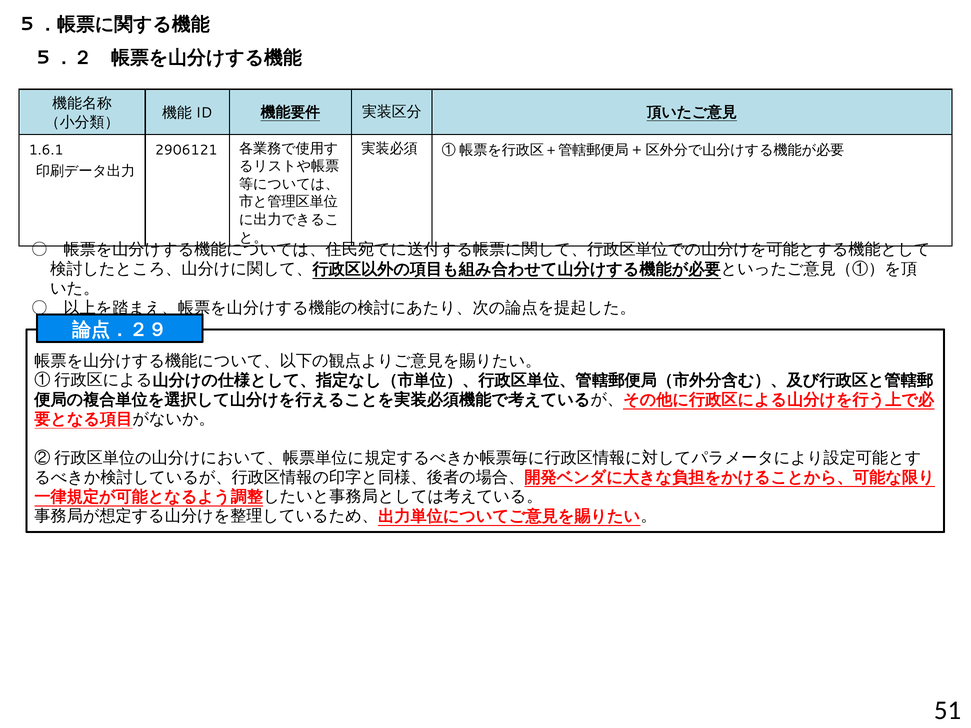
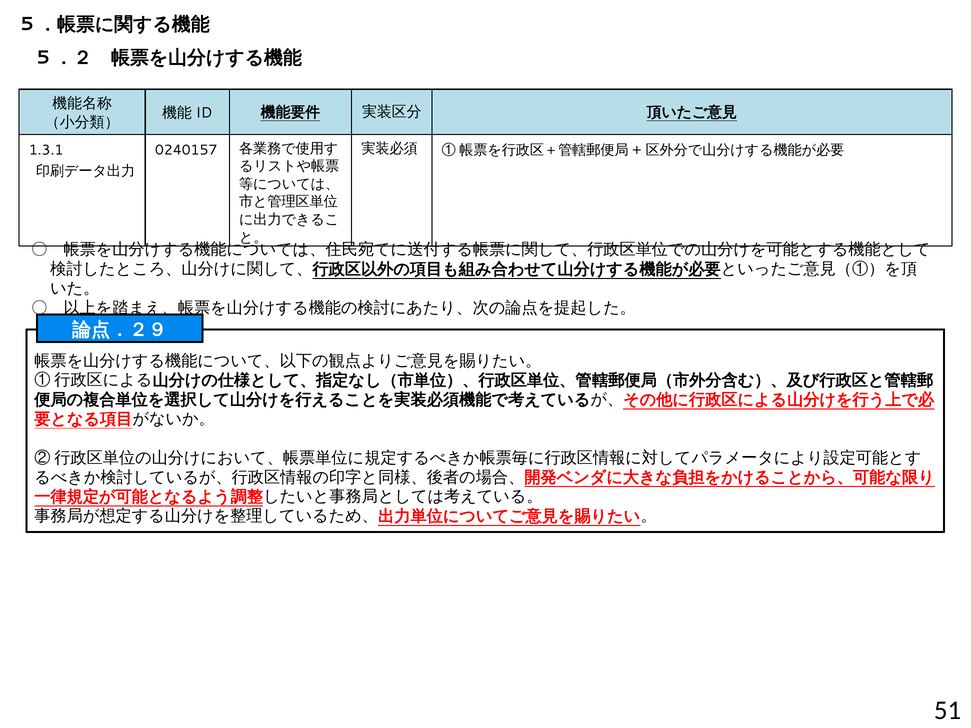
1.6.1: 1.6.1 -> 1.3.1 (46, 150)
2906121: 2906121 -> 0240157 (186, 150)
